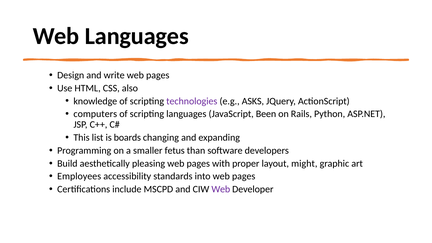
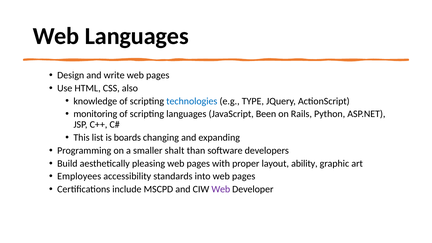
technologies colour: purple -> blue (192, 101)
ASKS: ASKS -> TYPE (253, 101)
computers: computers -> monitoring (95, 114)
fetus: fetus -> shalt (175, 151)
might: might -> ability (304, 163)
